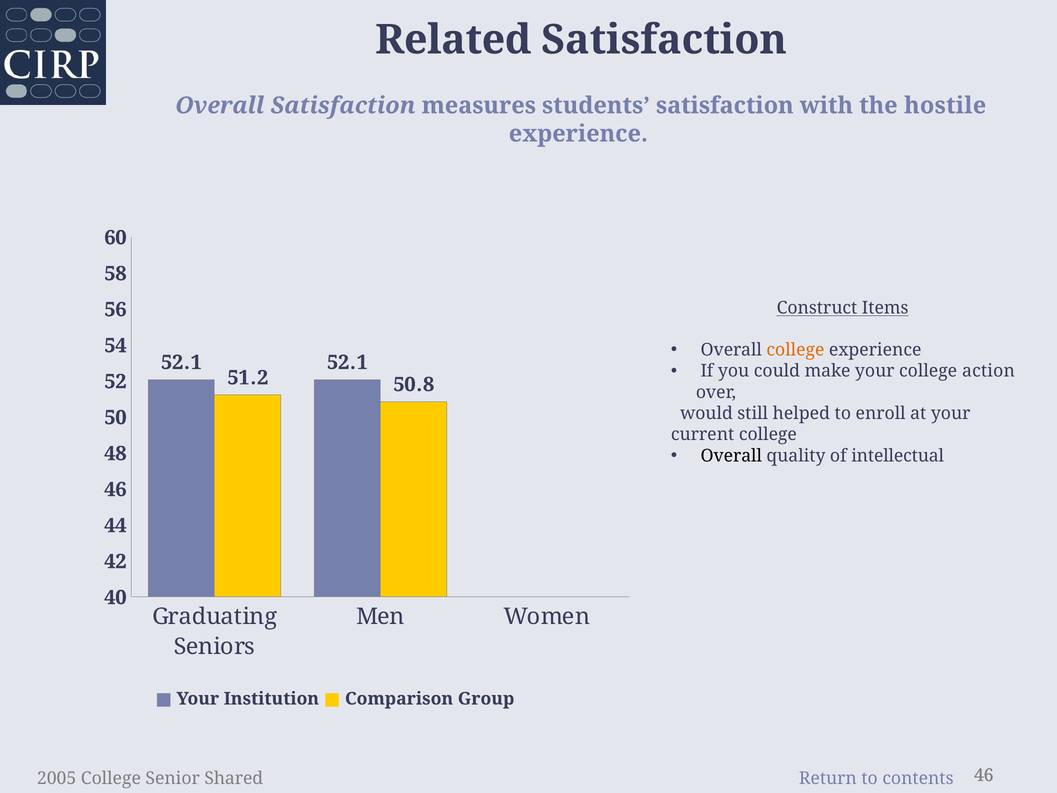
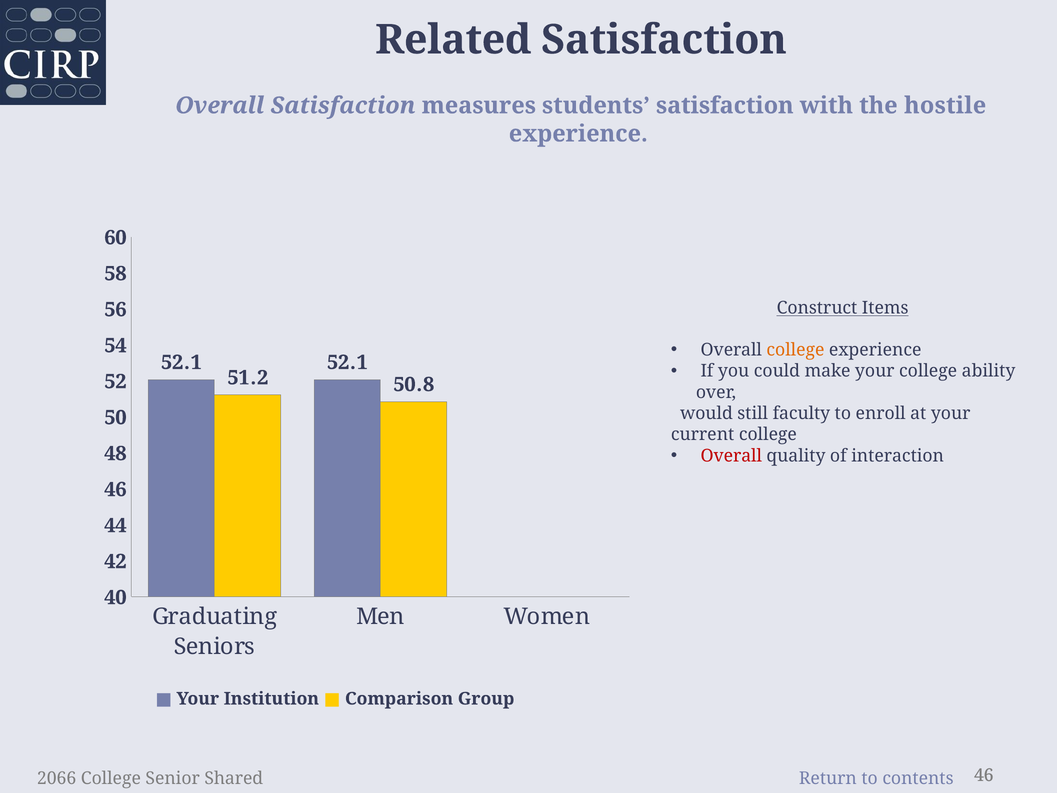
action: action -> ability (989, 371)
helped: helped -> faculty (801, 413)
Overall colour: black -> red (731, 456)
intellectual: intellectual -> interaction (898, 456)
2005: 2005 -> 2066 (57, 778)
